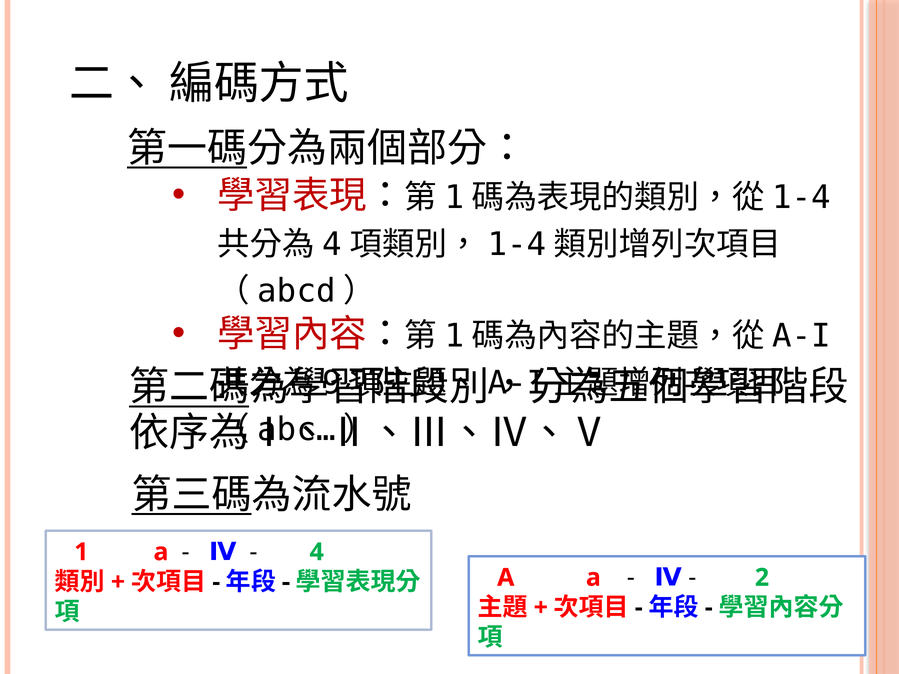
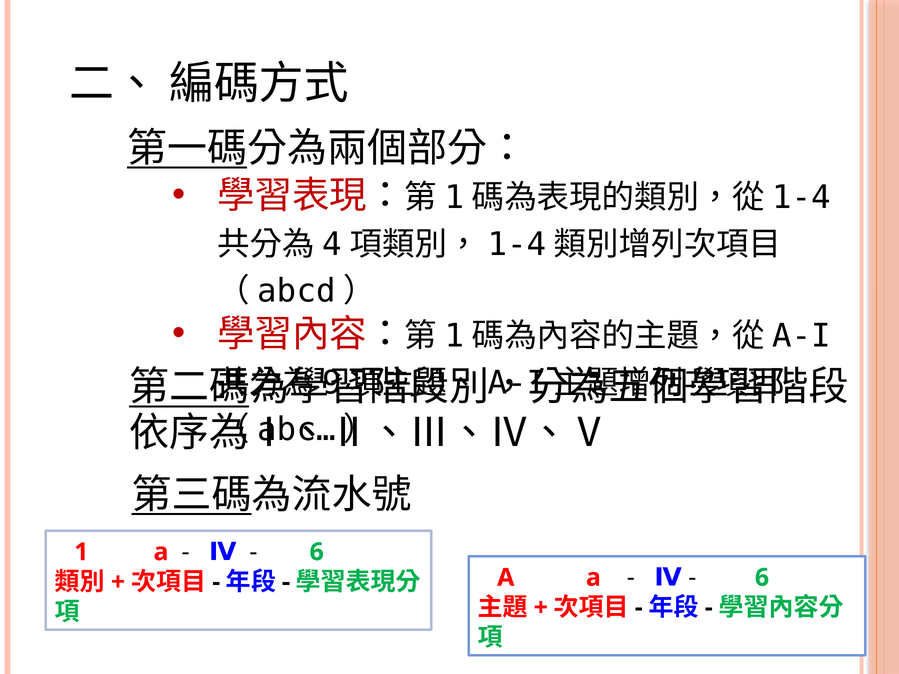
4: 4 -> 6 (317, 552)
2: 2 -> 6 (762, 578)
